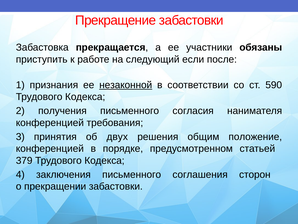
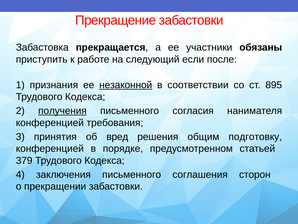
590: 590 -> 895 (274, 85)
получения underline: none -> present (62, 111)
двух: двух -> вред (117, 136)
положение: положение -> подготовку (255, 136)
